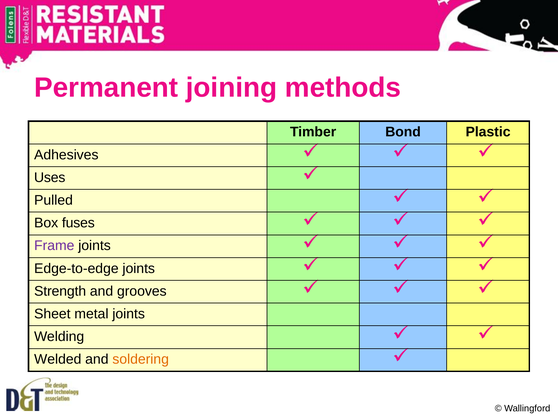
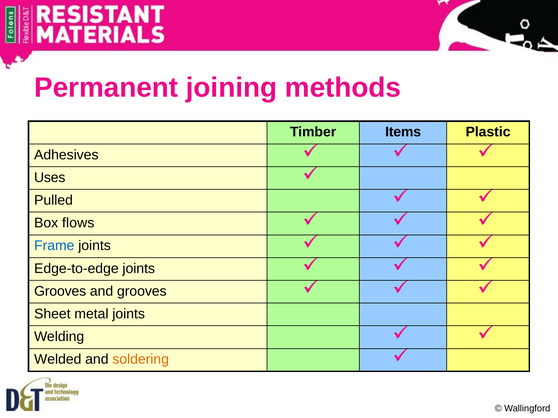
Bond: Bond -> Items (403, 132)
fuses: fuses -> flows (78, 223)
Frame colour: purple -> blue (54, 246)
Strength: Strength -> Grooves (60, 292)
